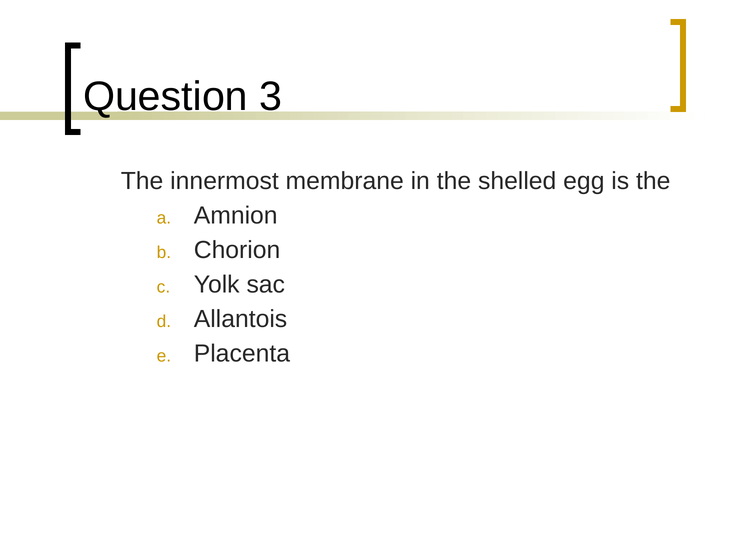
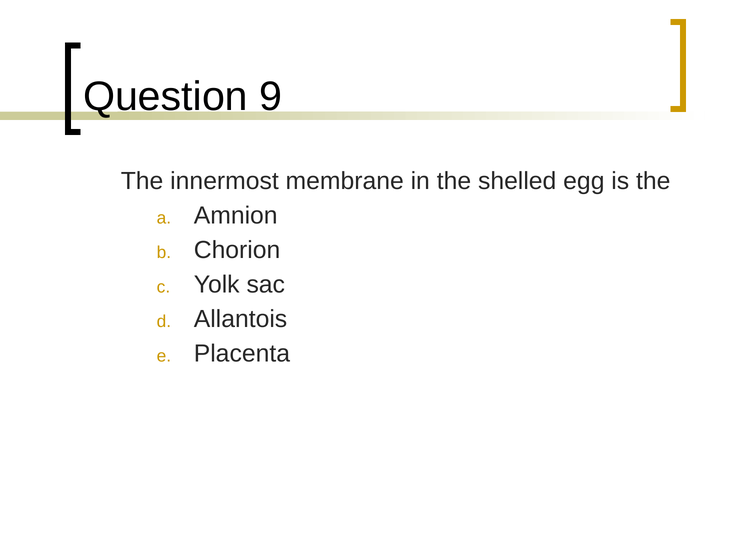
3: 3 -> 9 (271, 97)
